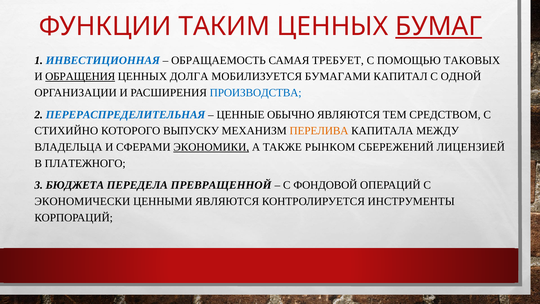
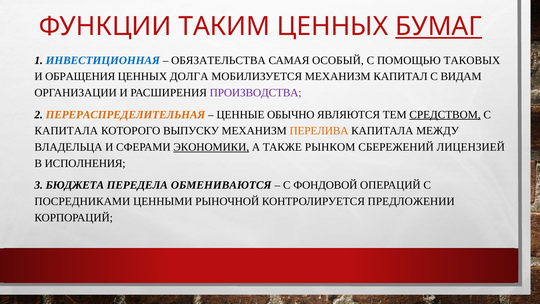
ОБРАЩАЕМОСТЬ: ОБРАЩАЕМОСТЬ -> ОБЯЗАТЕЛЬСТВА (218, 60)
ТРЕБУЕТ: ТРЕБУЕТ -> ОСОБЫЙ (338, 60)
ОБРАЩЕНИЯ underline: present -> none (80, 76)
МОБИЛИЗУЕТСЯ БУМАГАМИ: БУМАГАМИ -> МЕХАНИЗМ (338, 76)
ОДНОЙ: ОДНОЙ -> ВИДАМ (461, 76)
ПРОИЗВОДСТВА colour: blue -> purple (256, 93)
ПЕРЕРАСПРЕДЕЛИТЕЛЬНАЯ colour: blue -> orange (125, 115)
СРЕДСТВОМ underline: none -> present (445, 115)
СТИХИЙНО: СТИХИЙНО -> КАПИТАЛА (66, 131)
ПЛАТЕЖНОГО: ПЛАТЕЖНОГО -> ИСПОЛНЕНИЯ (85, 163)
ПРЕВРАЩЕННОЙ: ПРЕВРАЩЕННОЙ -> ОБМЕНИВАЮТСЯ (221, 185)
ЭКОНОМИЧЕСКИ: ЭКОНОМИЧЕСКИ -> ПОСРЕДНИКАМИ (82, 201)
ЦЕННЫМИ ЯВЛЯЮТСЯ: ЯВЛЯЮТСЯ -> РЫНОЧНОЙ (227, 201)
ИНСТРУМЕНТЫ: ИНСТРУМЕНТЫ -> ПРЕДЛОЖЕНИИ (411, 201)
